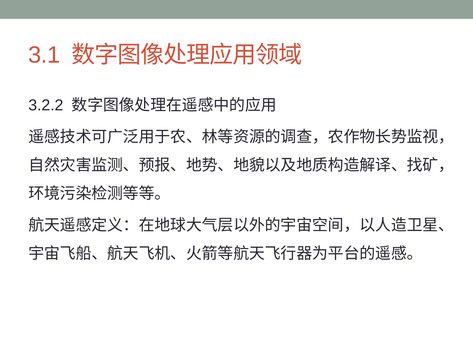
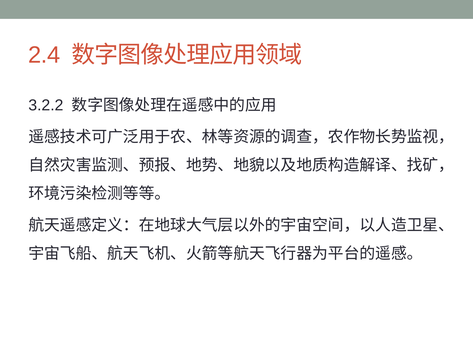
3.1: 3.1 -> 2.4 (44, 55)
